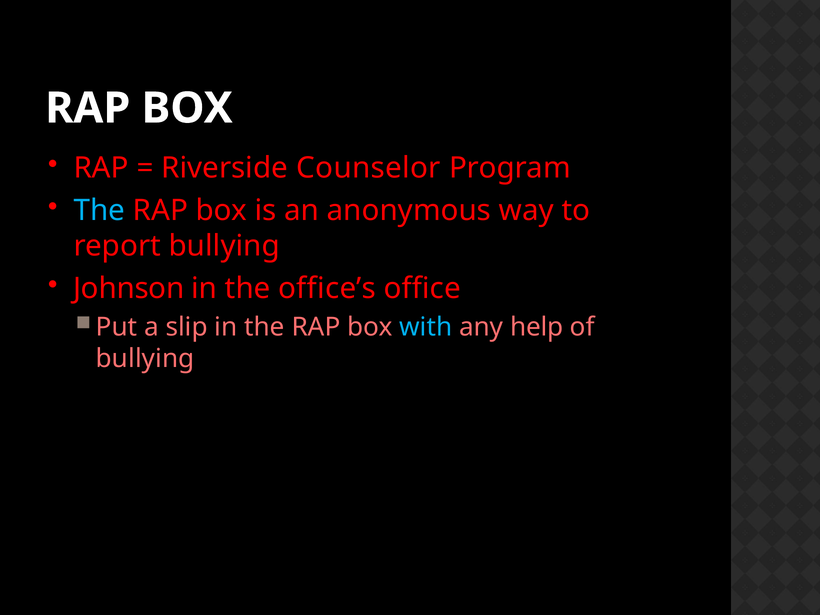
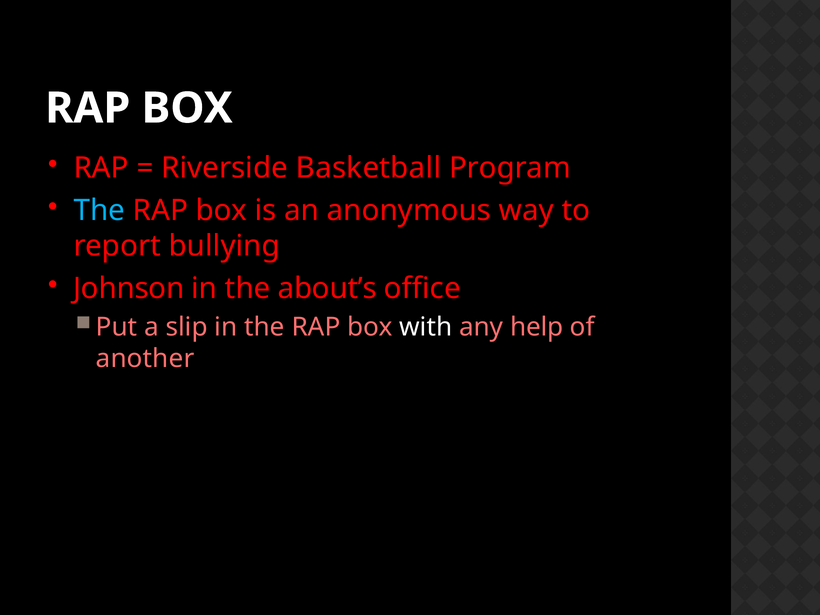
Counselor: Counselor -> Basketball (368, 168)
office’s: office’s -> about’s (327, 288)
with colour: light blue -> white (426, 327)
bullying: bullying -> another (145, 359)
